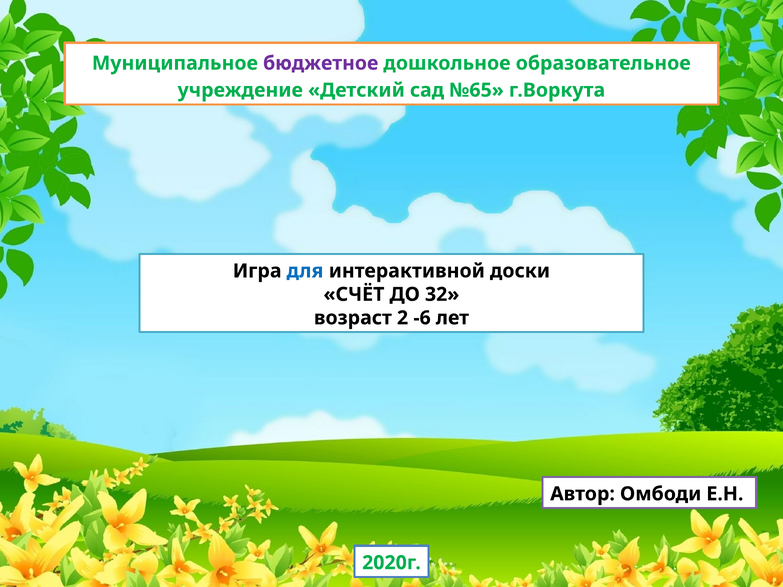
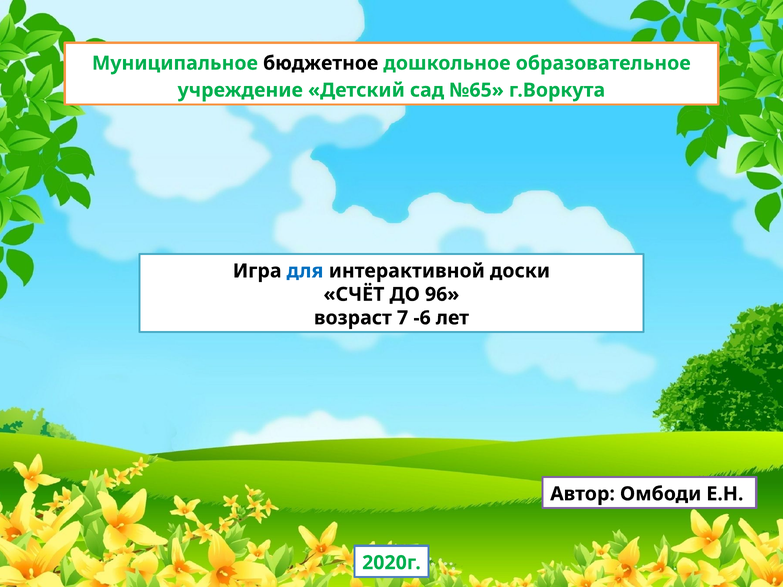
бюджетное colour: purple -> black (321, 63)
32: 32 -> 96 (442, 295)
2: 2 -> 7 (403, 318)
